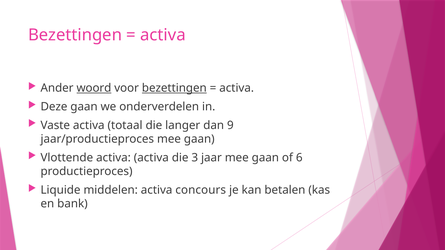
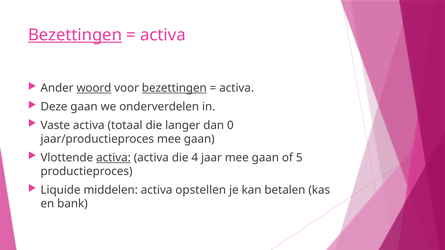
Bezettingen underline: none -> present (75, 35)
9: 9 -> 0 (230, 125)
activa underline: none -> present (113, 158)
3: 3 -> 4 (195, 158)
6: 6 -> 5 (299, 158)
concours: concours -> opstellen (201, 190)
